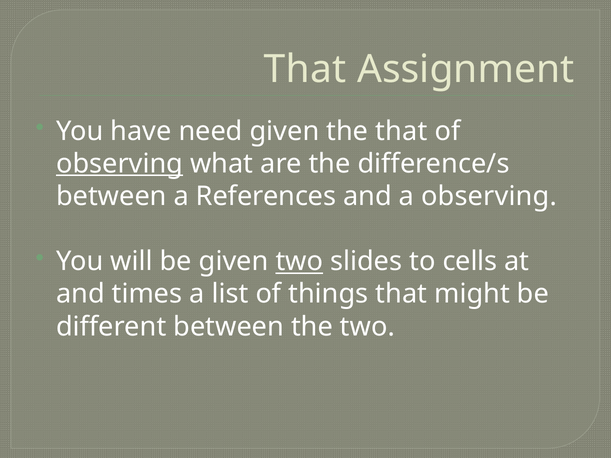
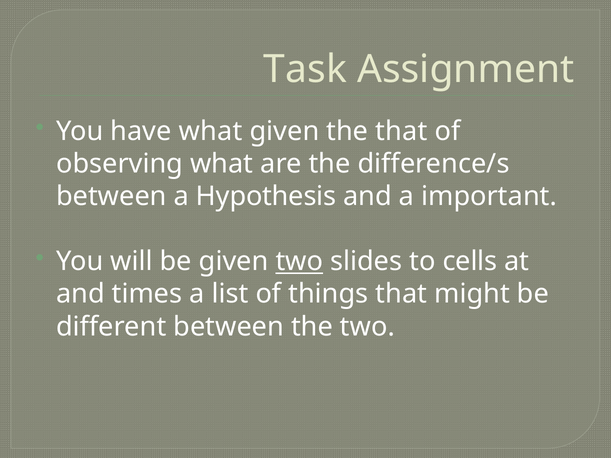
That: That -> Task (305, 70)
have need: need -> what (210, 131)
observing underline: present -> none (120, 164)
References: References -> Hypothesis (266, 196)
a observing: observing -> important (489, 196)
